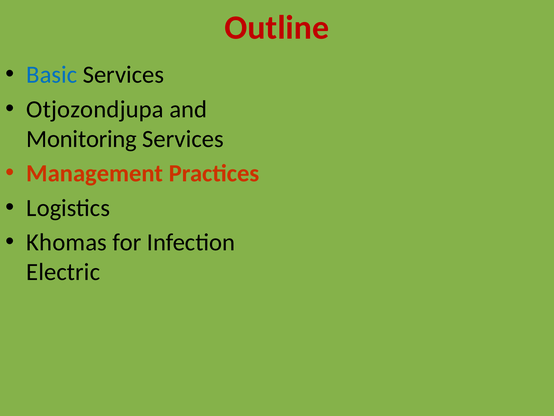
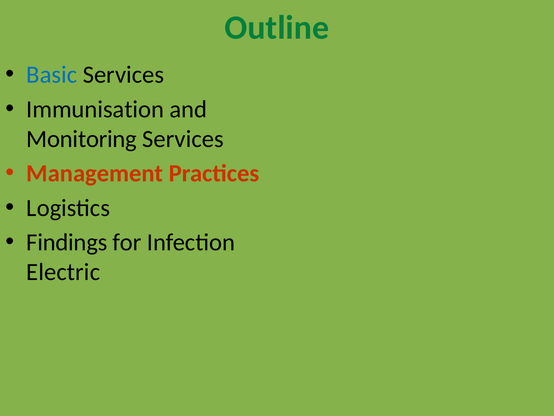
Outline colour: red -> green (277, 28)
Otjozondjupa: Otjozondjupa -> Immunisation (95, 109)
Khomas: Khomas -> Findings (67, 242)
